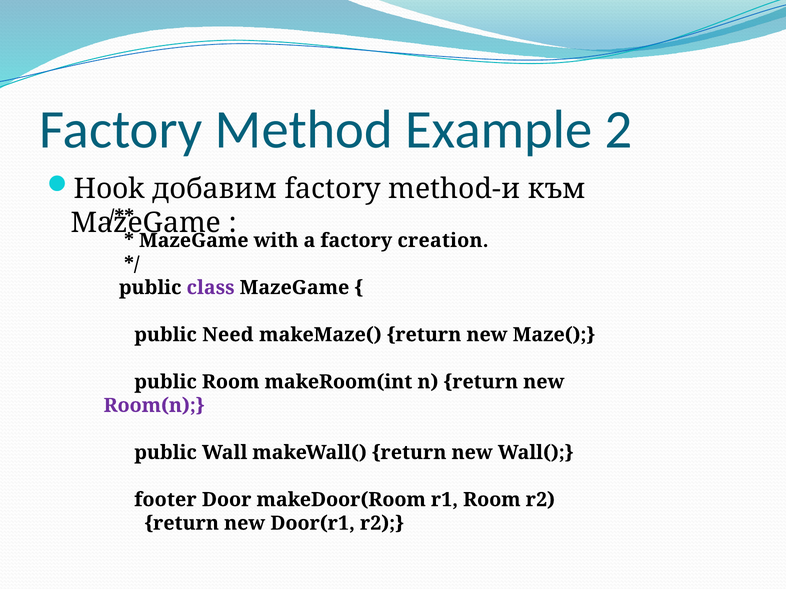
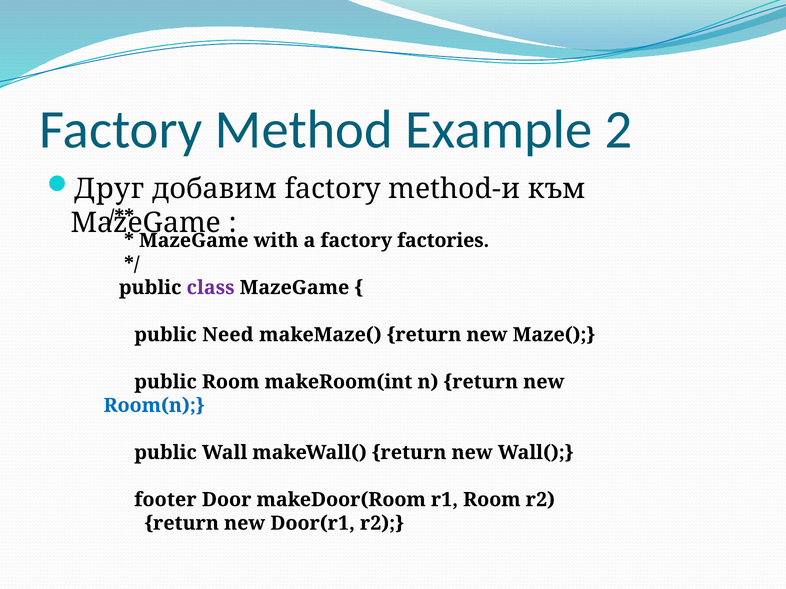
Hook: Hook -> Друг (109, 189)
creation: creation -> factories (443, 241)
Room(n colour: purple -> blue (154, 406)
